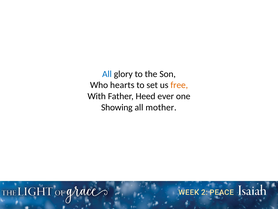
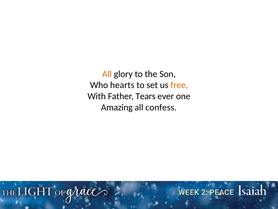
All colour: blue -> orange (107, 74)
Heed: Heed -> Tears (146, 96)
Showing: Showing -> Amazing (117, 107)
mother: mother -> confess (161, 107)
